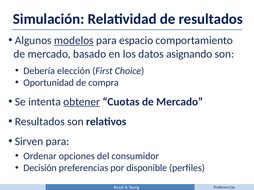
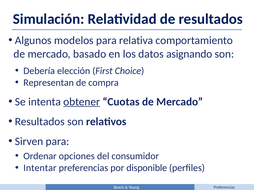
modelos underline: present -> none (74, 41)
espacio: espacio -> relativa (136, 41)
Oportunidad: Oportunidad -> Representan (49, 83)
Decisión: Decisión -> Intentar (40, 168)
